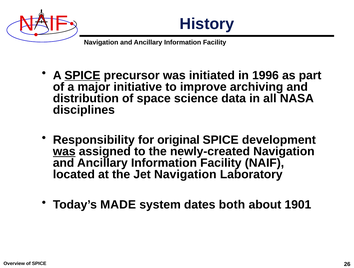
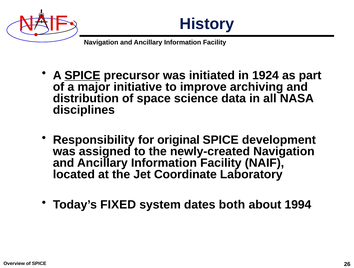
1996: 1996 -> 1924 (265, 75)
was underline: present -> none (64, 152)
Jet Navigation: Navigation -> Coordinate (185, 175)
MADE: MADE -> FIXED (118, 205)
1901: 1901 -> 1994 (298, 205)
